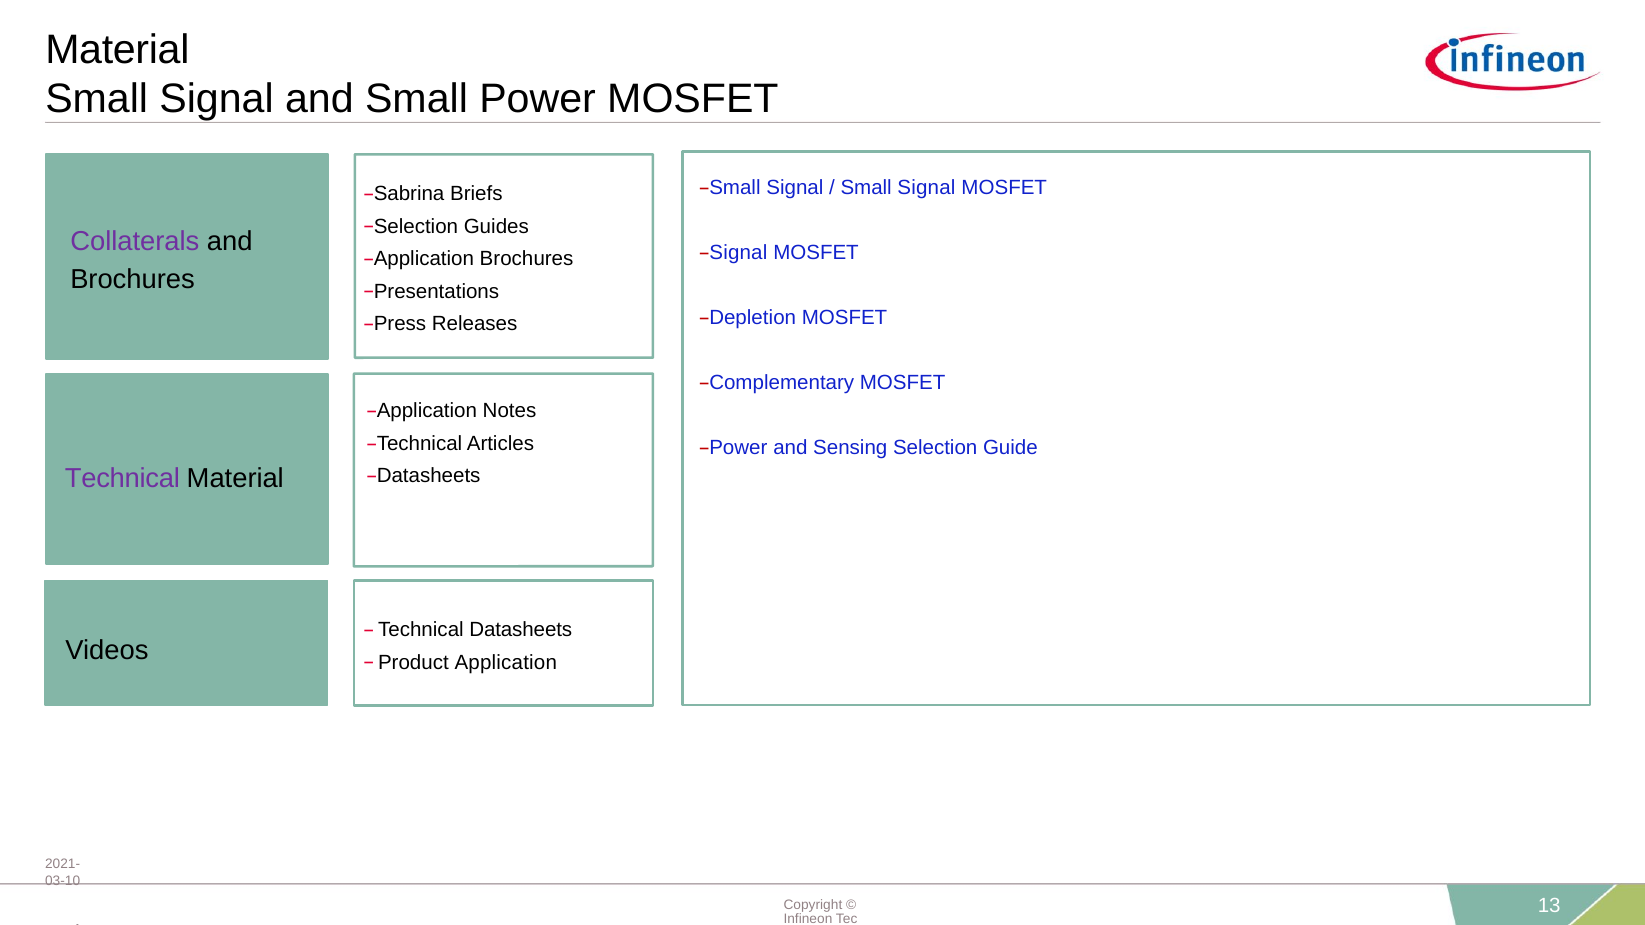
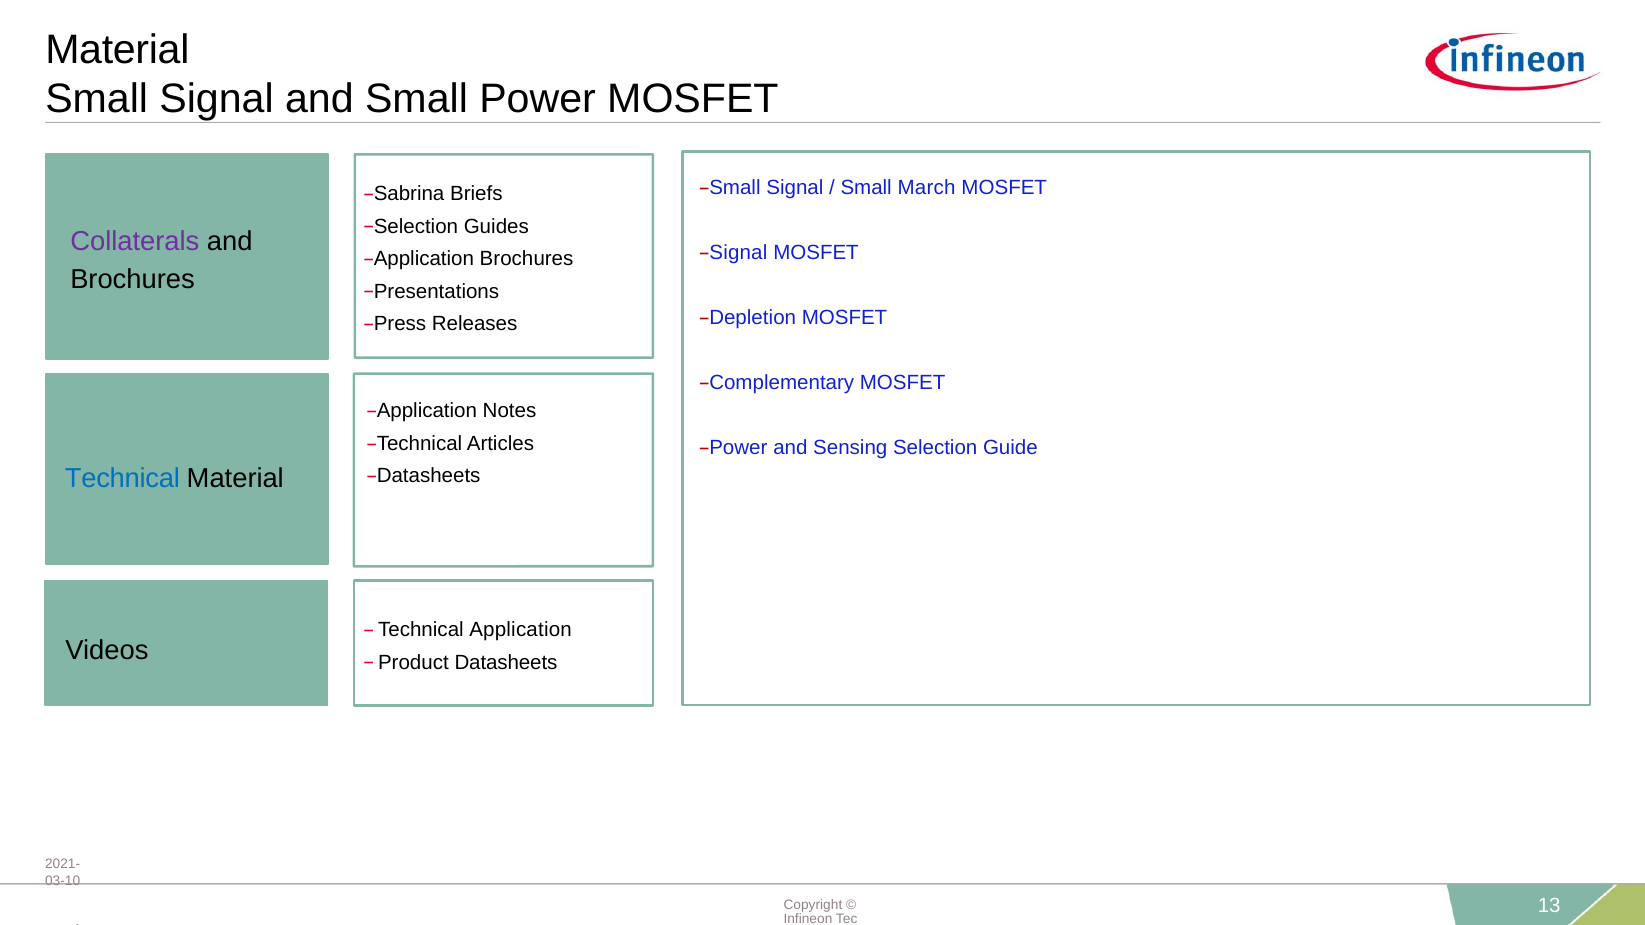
Signal: Signal -> March (927, 188)
Technical colour: purple -> blue (122, 478)
Technical Datasheets: Datasheets -> Application (521, 630)
Product Application: Application -> Datasheets (506, 662)
